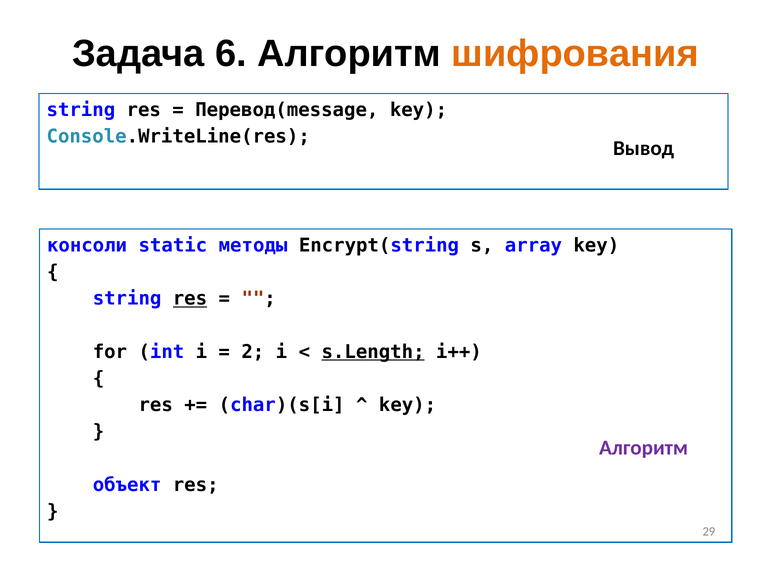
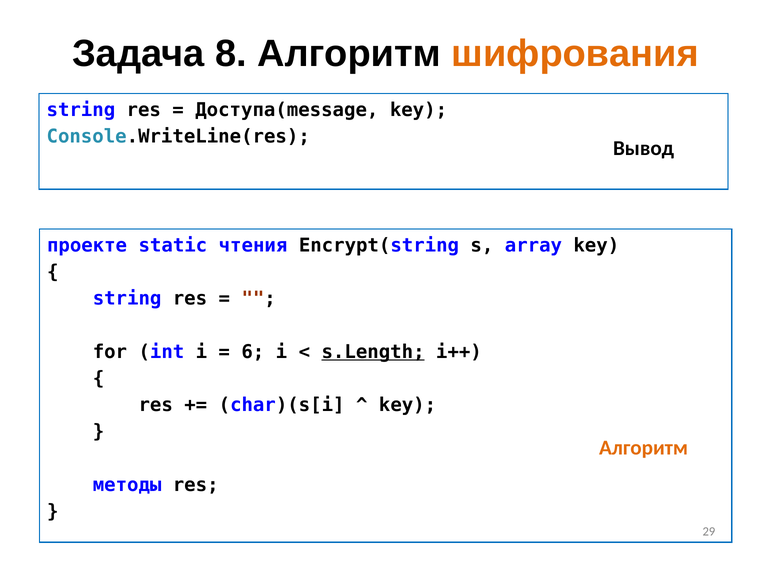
6: 6 -> 8 (231, 54)
Перевод(message: Перевод(message -> Доступа(message (287, 110)
консоли: консоли -> проекте (87, 246)
методы: методы -> чтения (253, 246)
res underline: present -> none (190, 299)
2: 2 -> 6 (253, 352)
Алгоритм colour: purple -> orange (644, 448)
объект: объект -> методы (127, 486)
